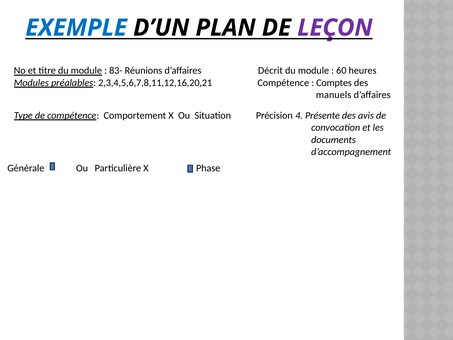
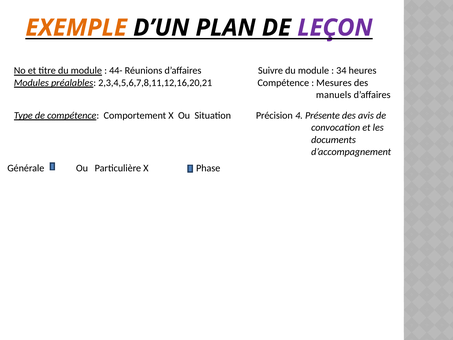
EXEMPLE colour: blue -> orange (76, 28)
83-: 83- -> 44- (116, 71)
Décrit: Décrit -> Suivre (271, 71)
60: 60 -> 34 (341, 71)
Comptes: Comptes -> Mesures (334, 83)
